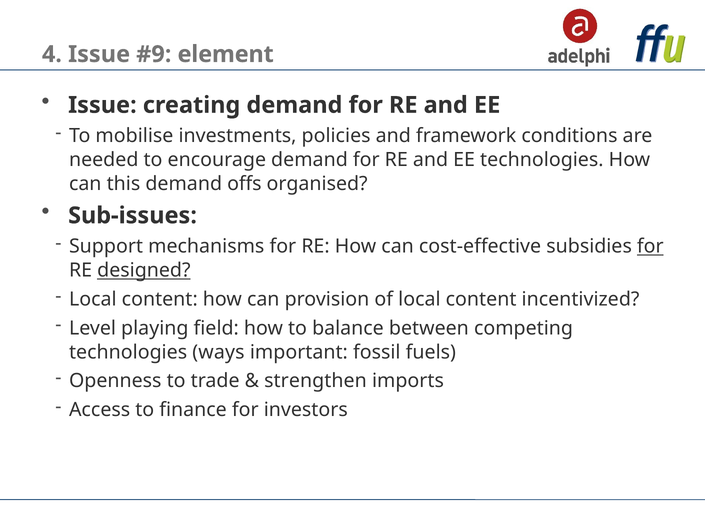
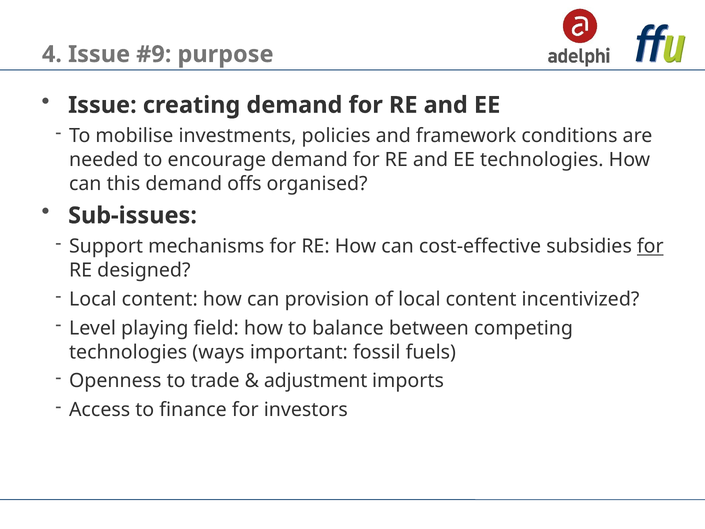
element: element -> purpose (226, 54)
designed underline: present -> none (144, 270)
strengthen: strengthen -> adjustment (316, 381)
